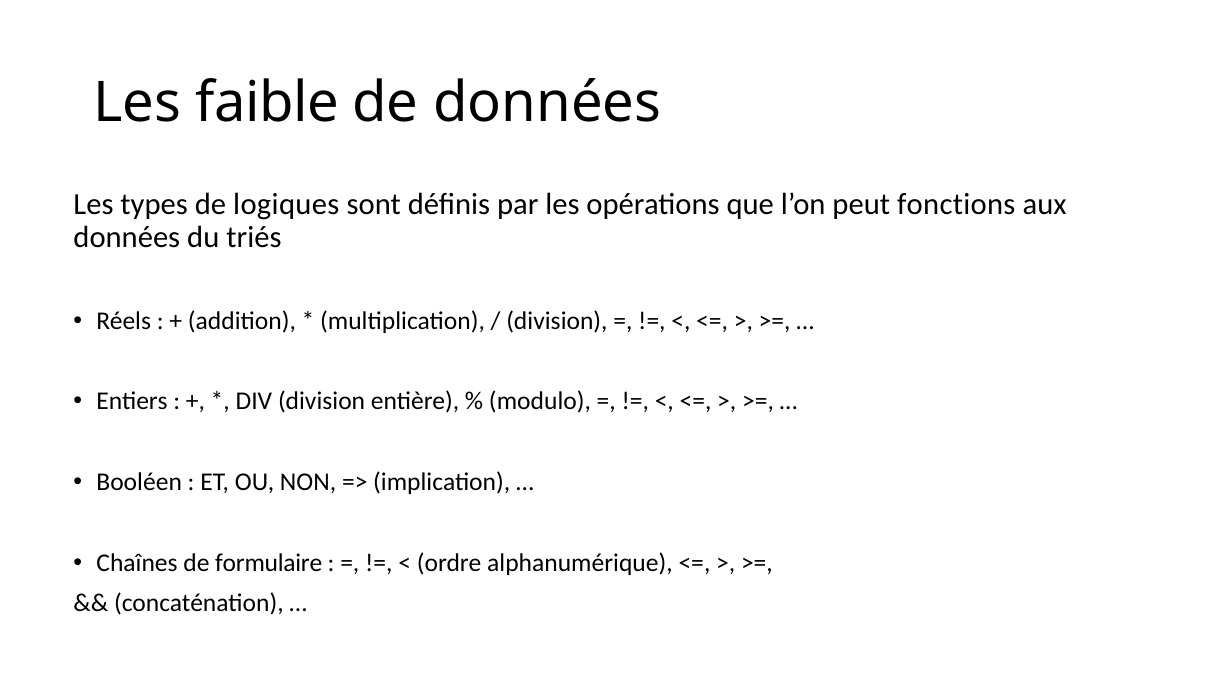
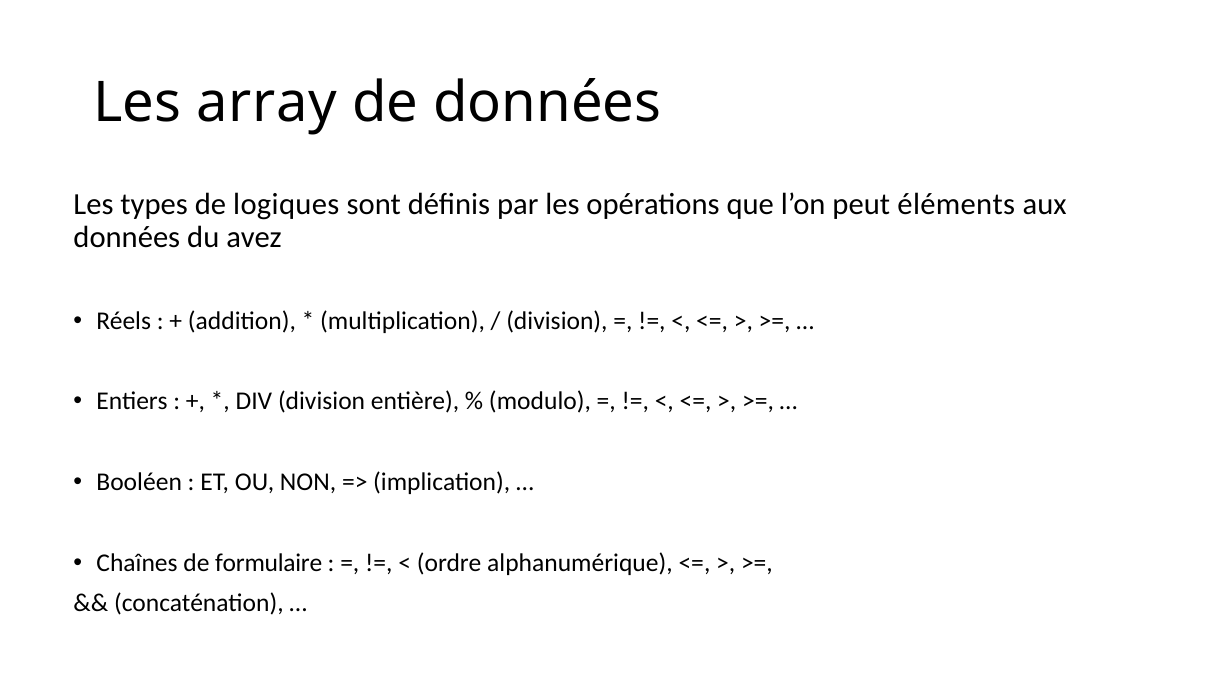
faible: faible -> array (267, 103)
fonctions: fonctions -> éléments (956, 204)
triés: triés -> avez (254, 237)
